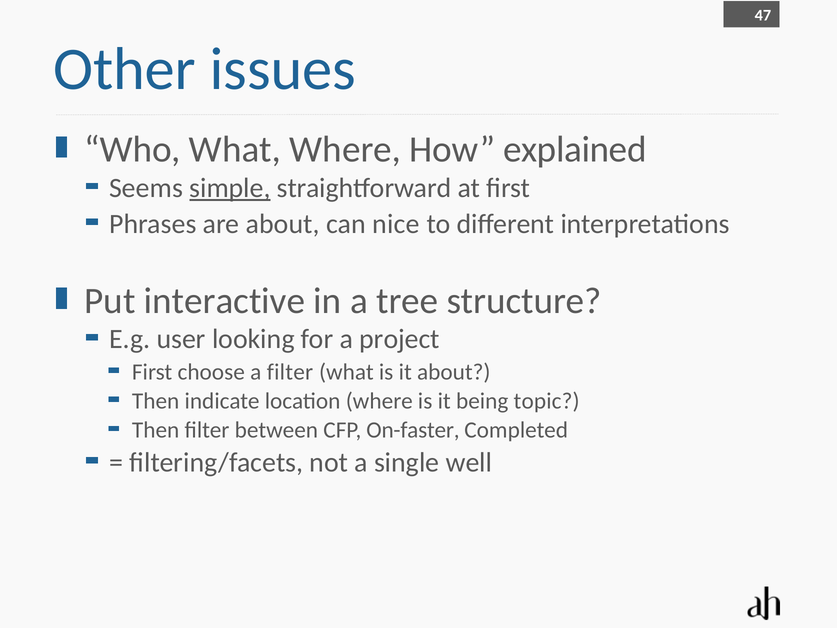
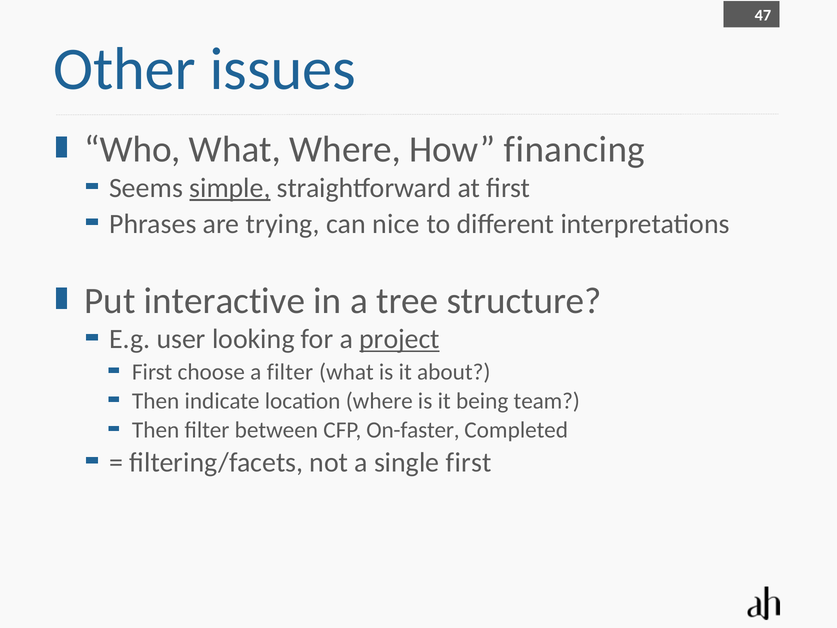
explained: explained -> financing (574, 150)
are about: about -> trying (283, 224)
project underline: none -> present (400, 339)
topic: topic -> team (547, 401)
single well: well -> first (469, 462)
